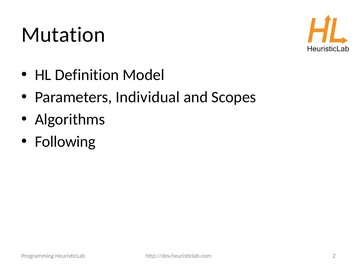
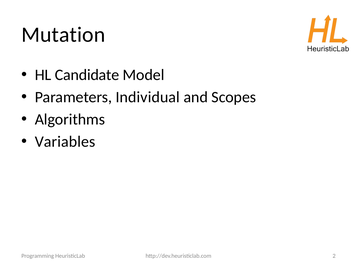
Definition: Definition -> Candidate (87, 75)
Following: Following -> Variables (65, 142)
